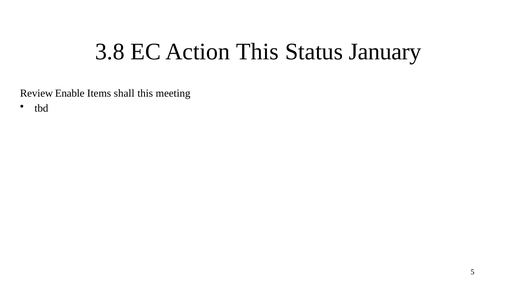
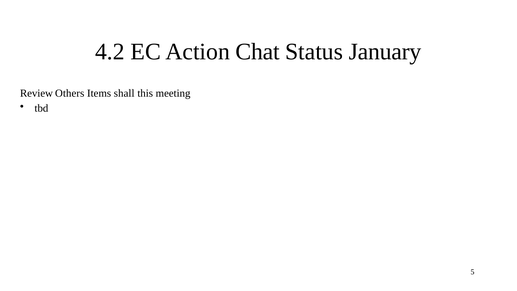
3.8: 3.8 -> 4.2 (110, 52)
Action This: This -> Chat (258, 52)
Enable: Enable -> Others (70, 93)
